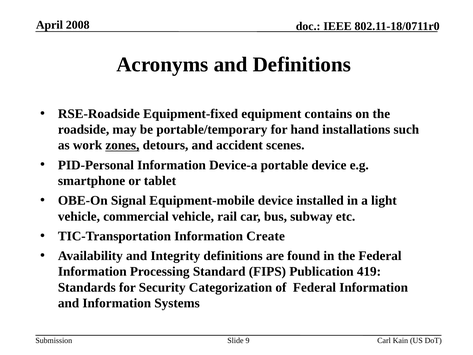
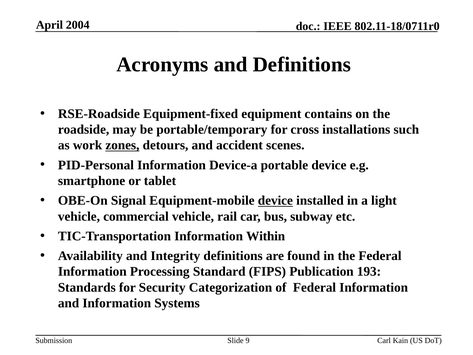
2008: 2008 -> 2004 (78, 25)
hand: hand -> cross (305, 129)
device underline: none -> present (275, 200)
Create: Create -> Within (266, 236)
419: 419 -> 193 (369, 271)
